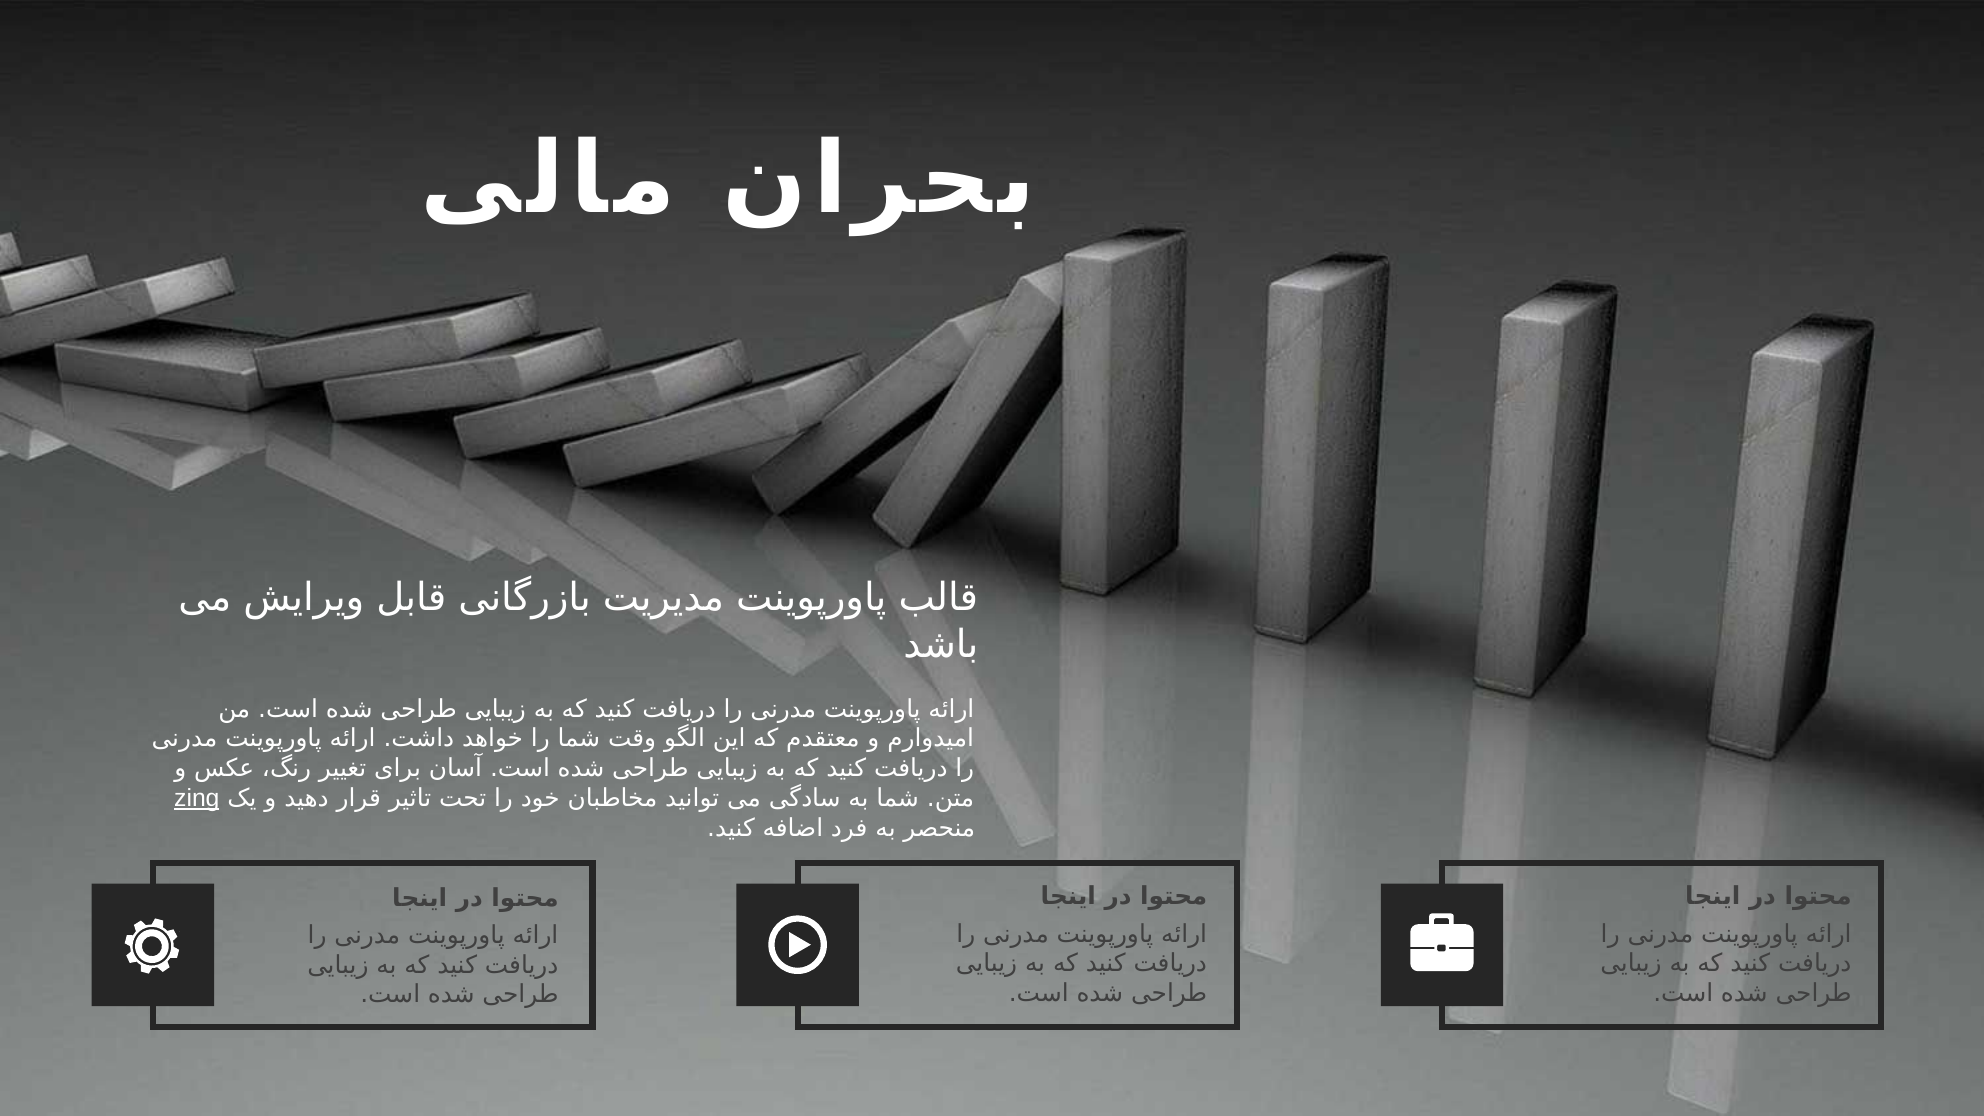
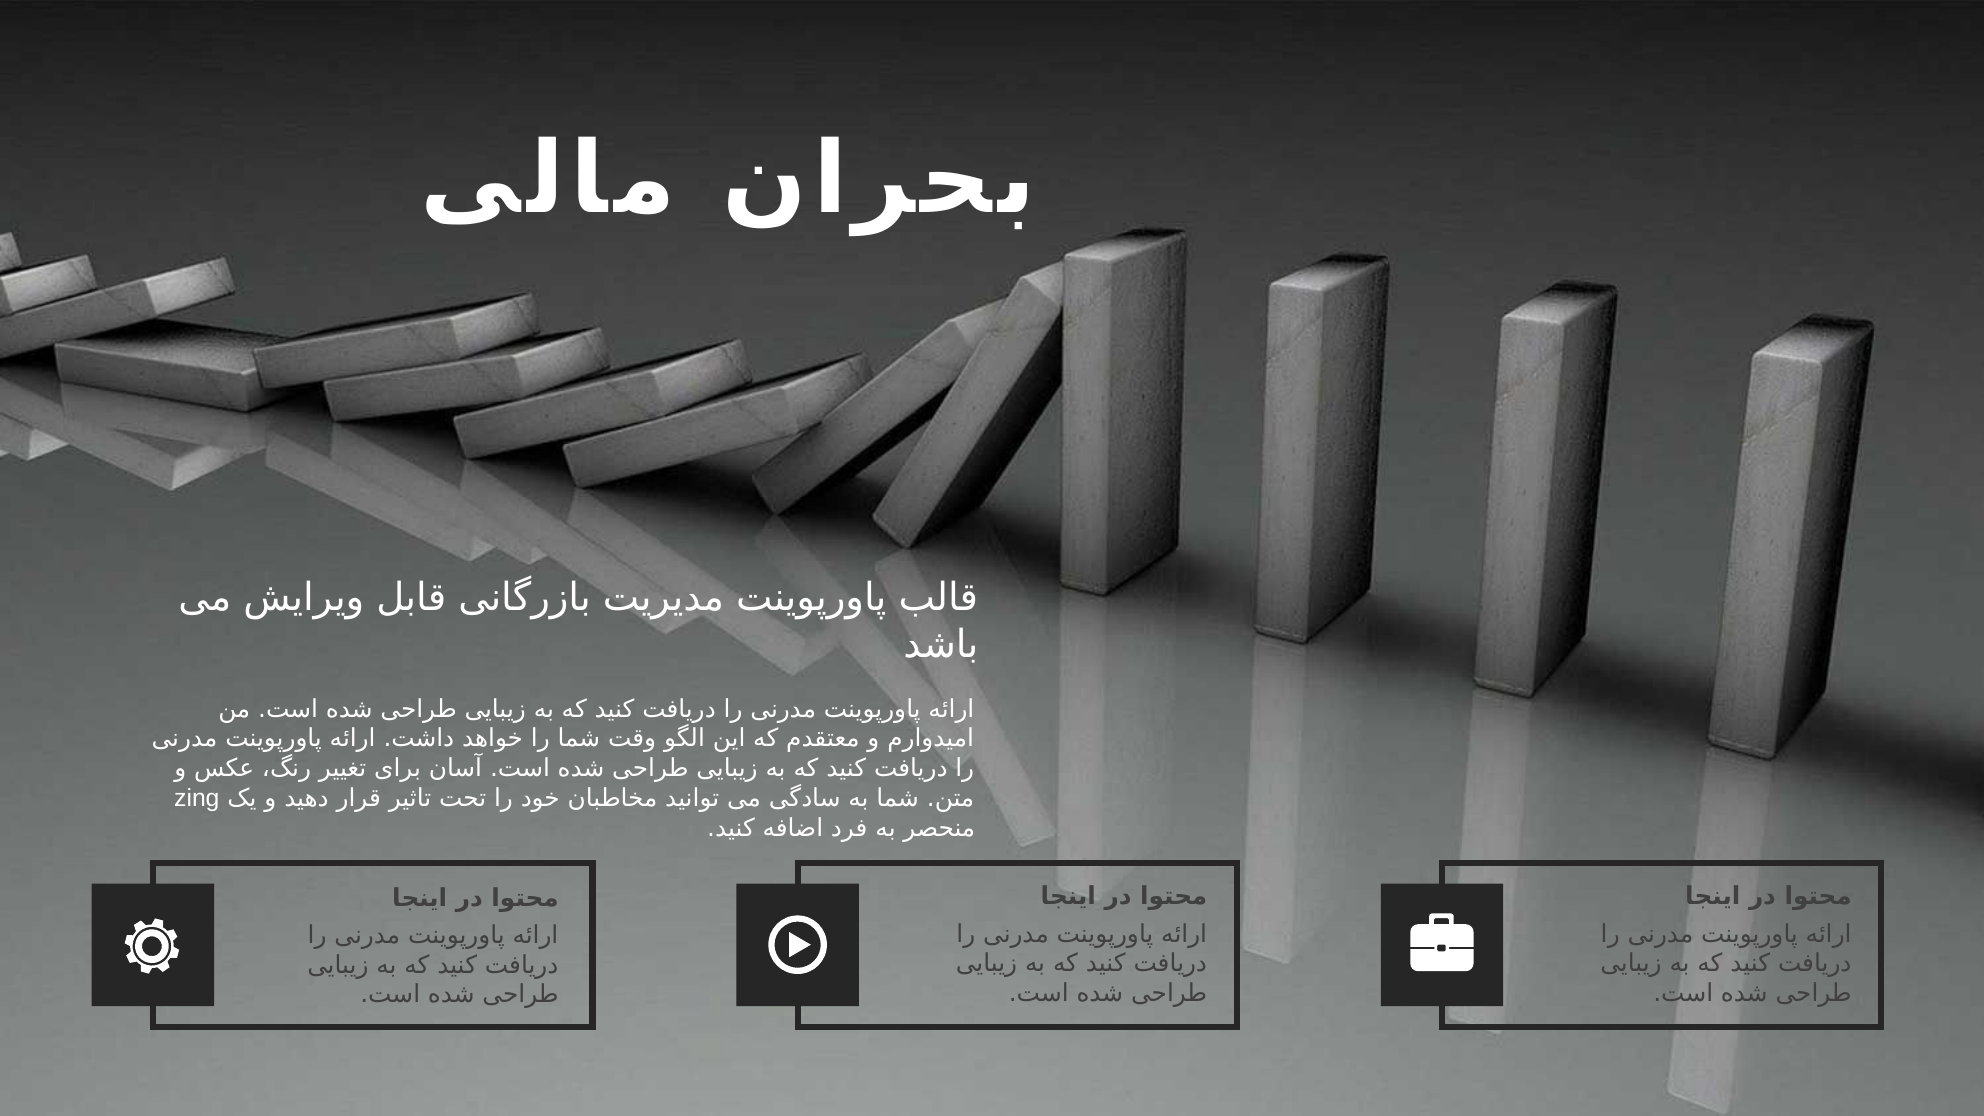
zing underline: present -> none (197, 798)
